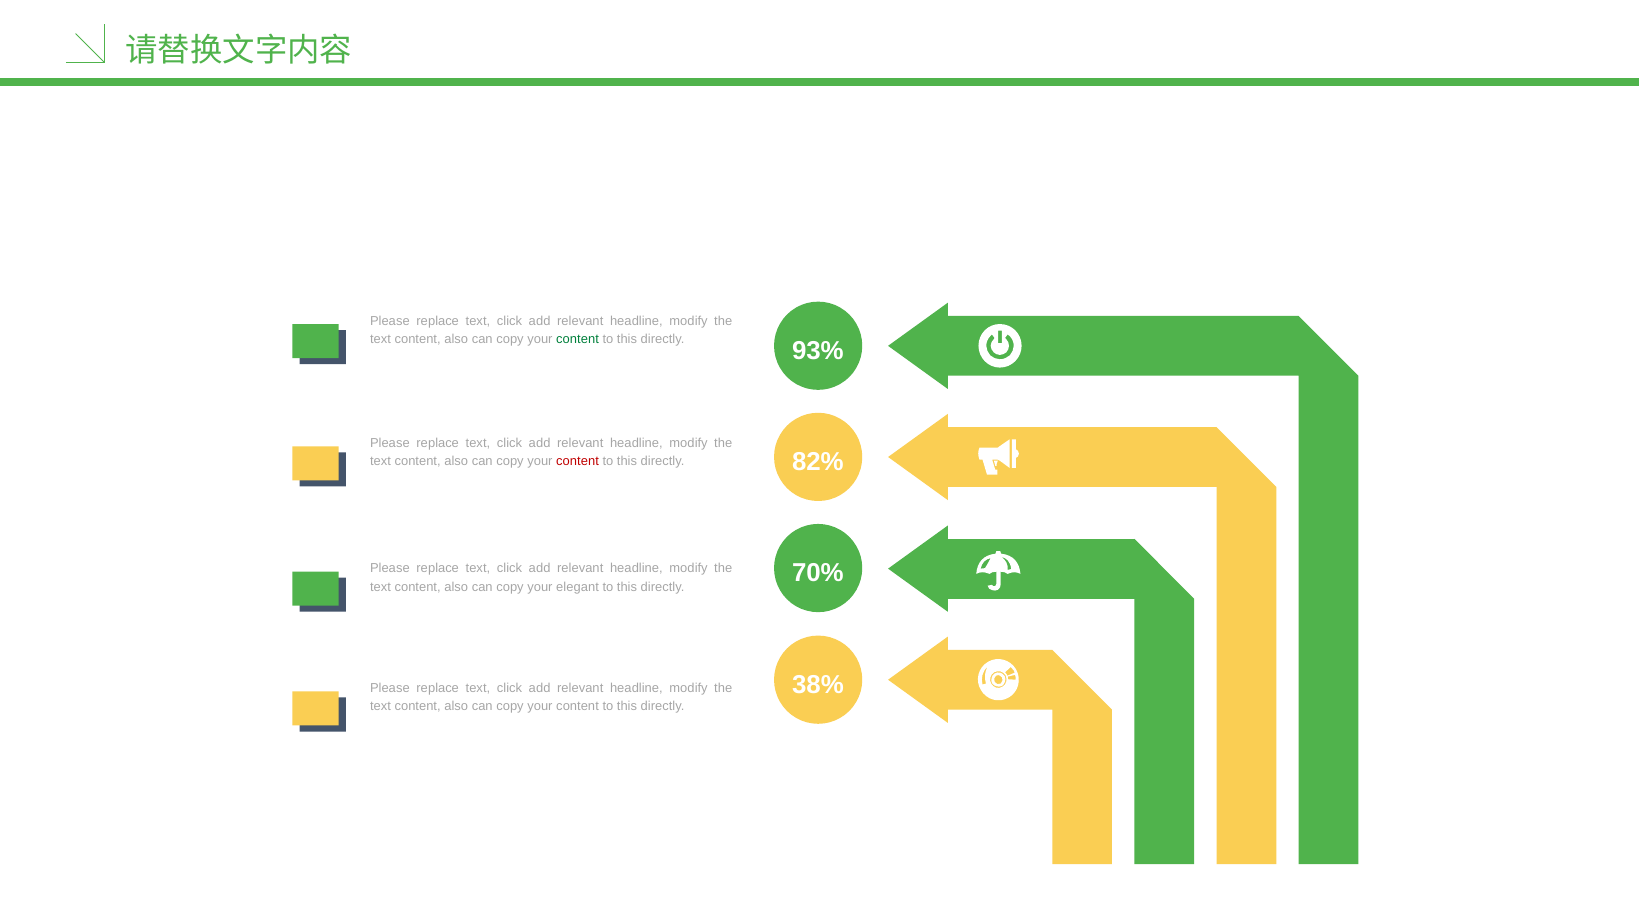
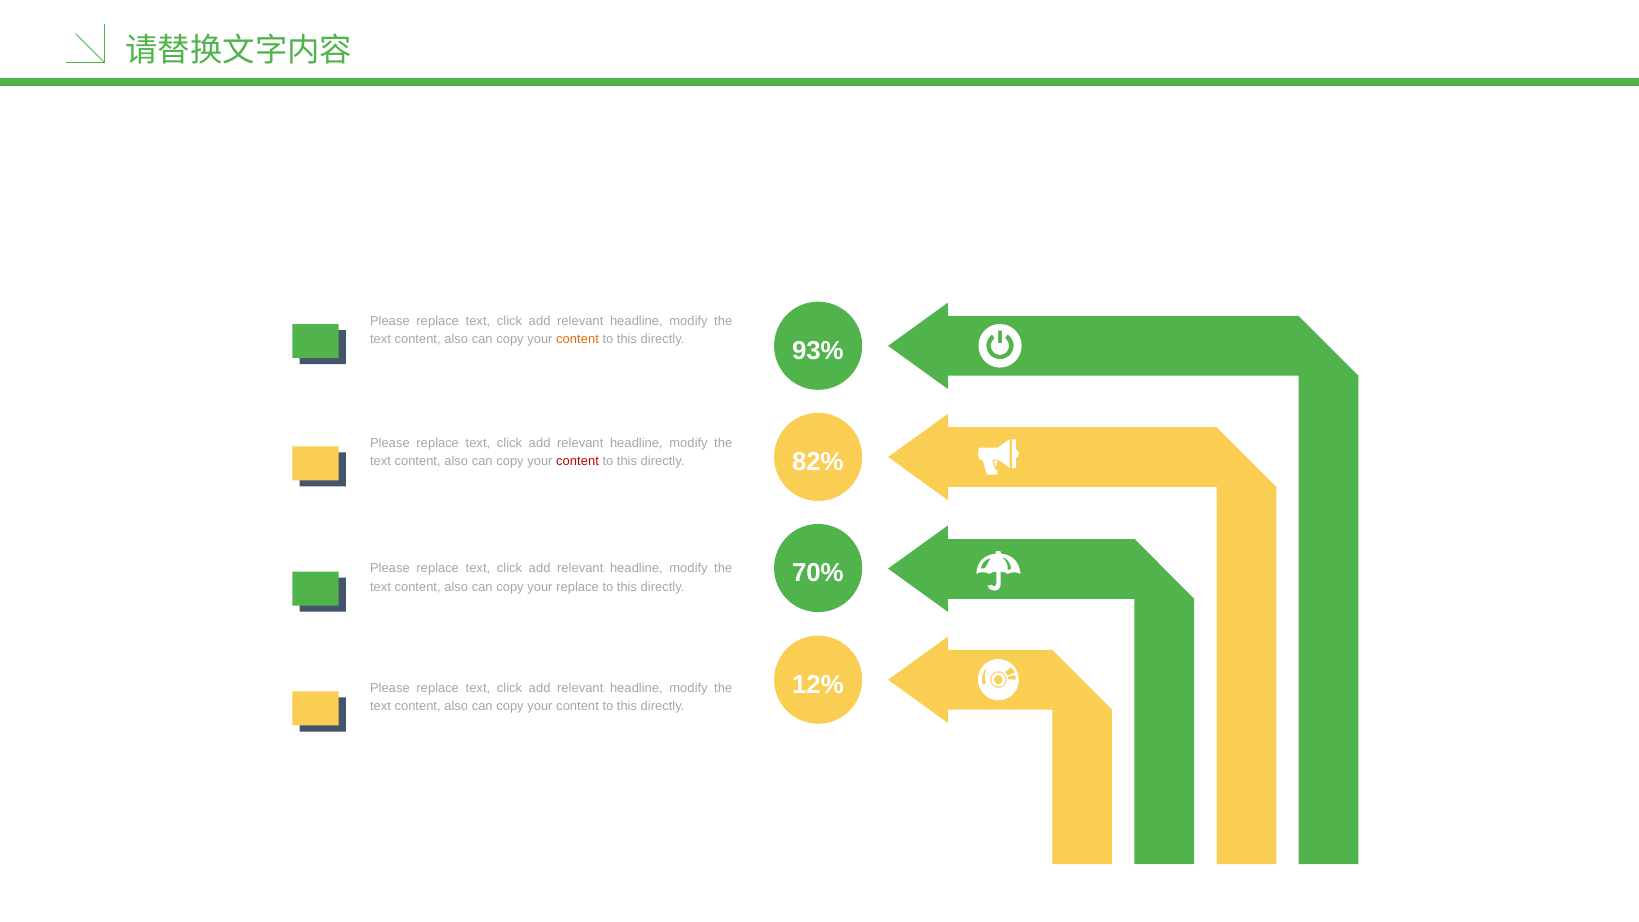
content colour: green -> orange (578, 339)
your elegant: elegant -> replace (578, 587)
38%: 38% -> 12% (818, 684)
